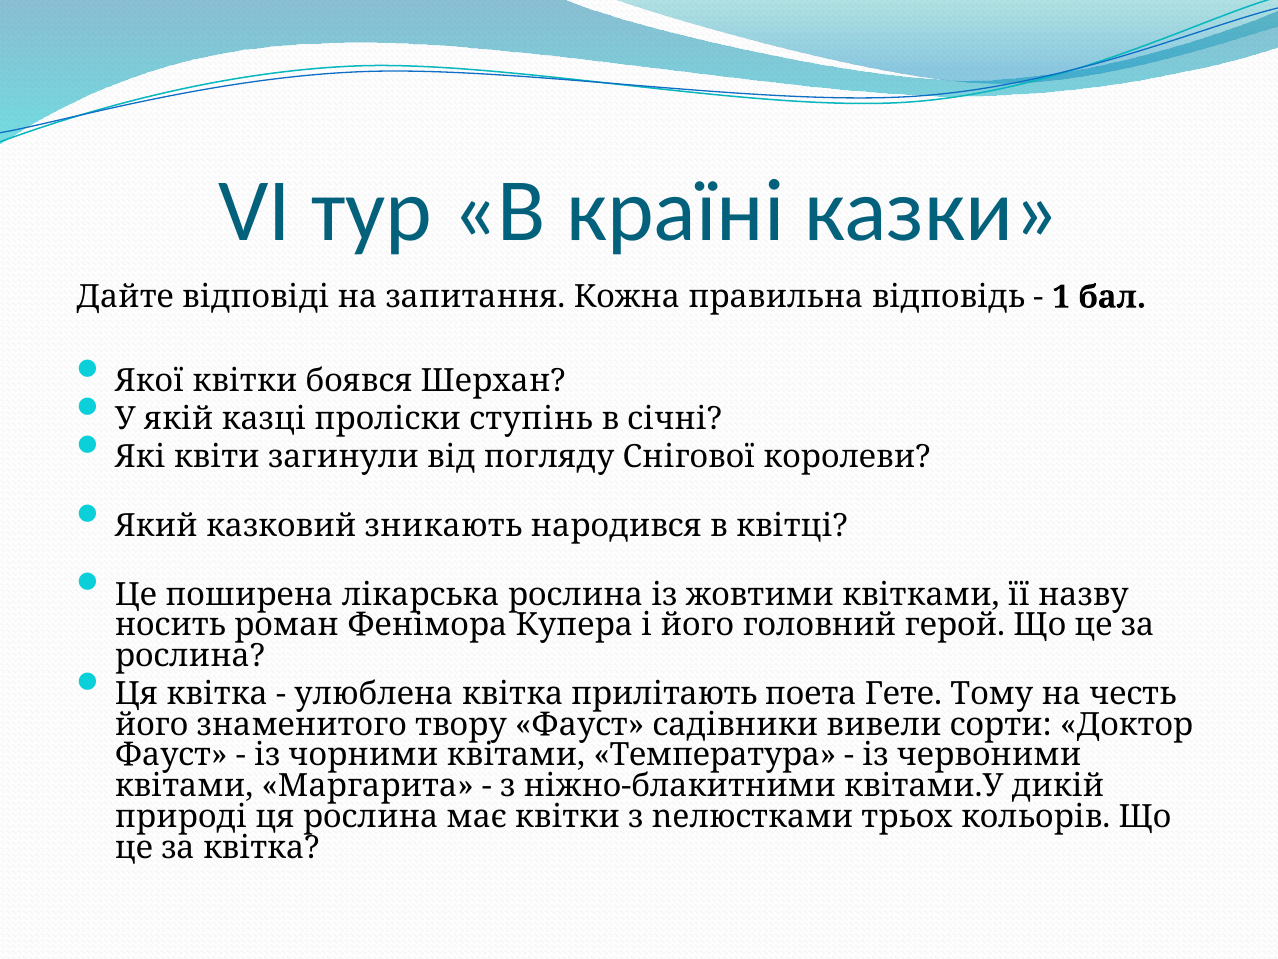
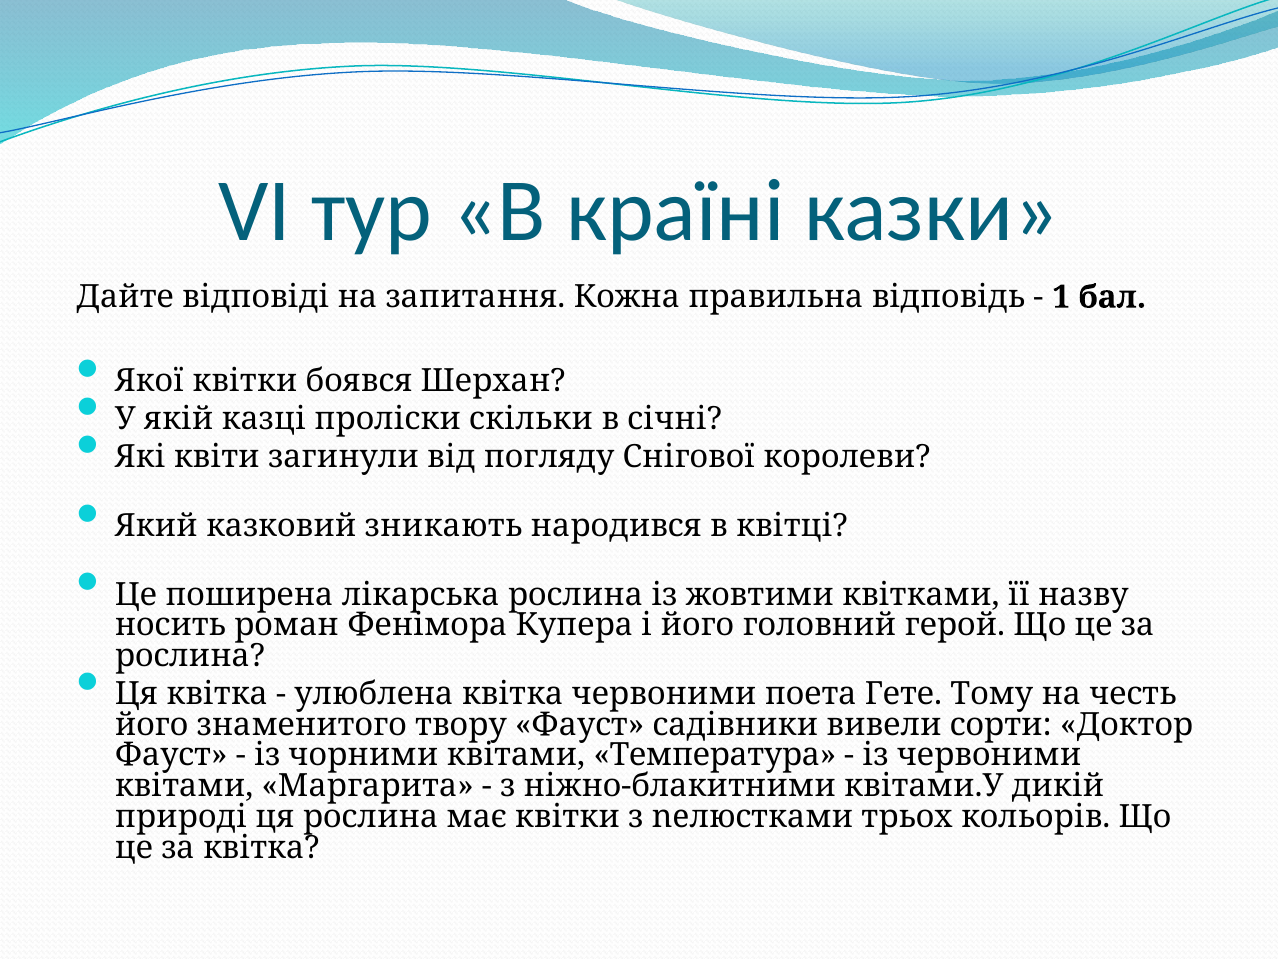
ступінь: ступінь -> скільки (531, 419)
квітка прилітають: прилітають -> червоними (664, 694)
